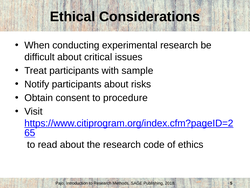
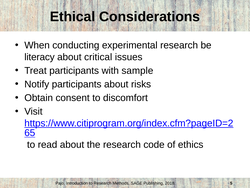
difficult: difficult -> literacy (40, 57)
procedure: procedure -> discomfort (125, 98)
